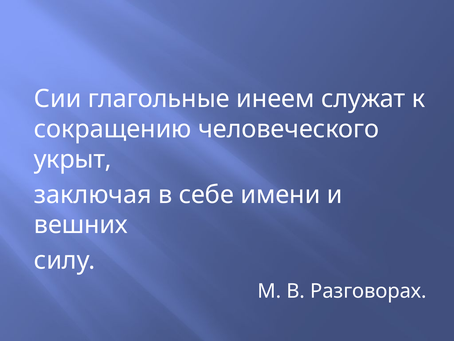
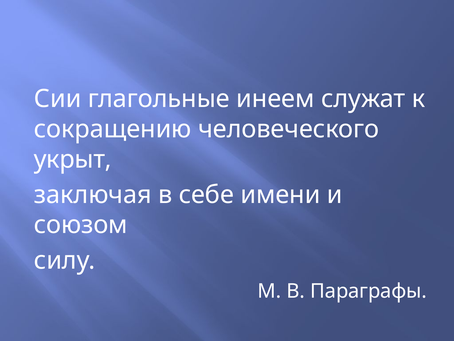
вешних: вешних -> союзом (81, 225)
Разговорах: Разговорах -> Параграфы (368, 291)
